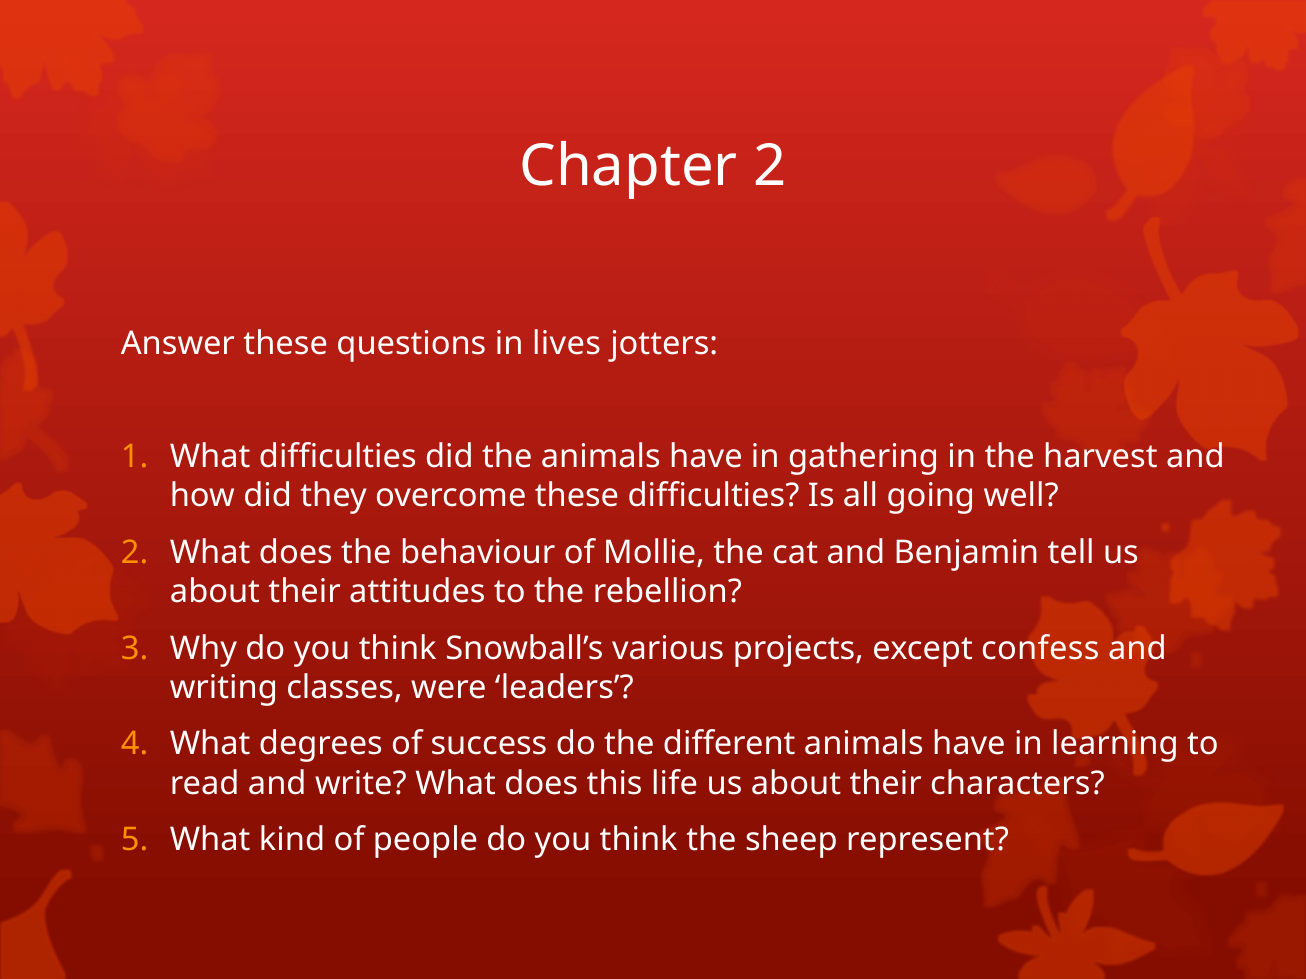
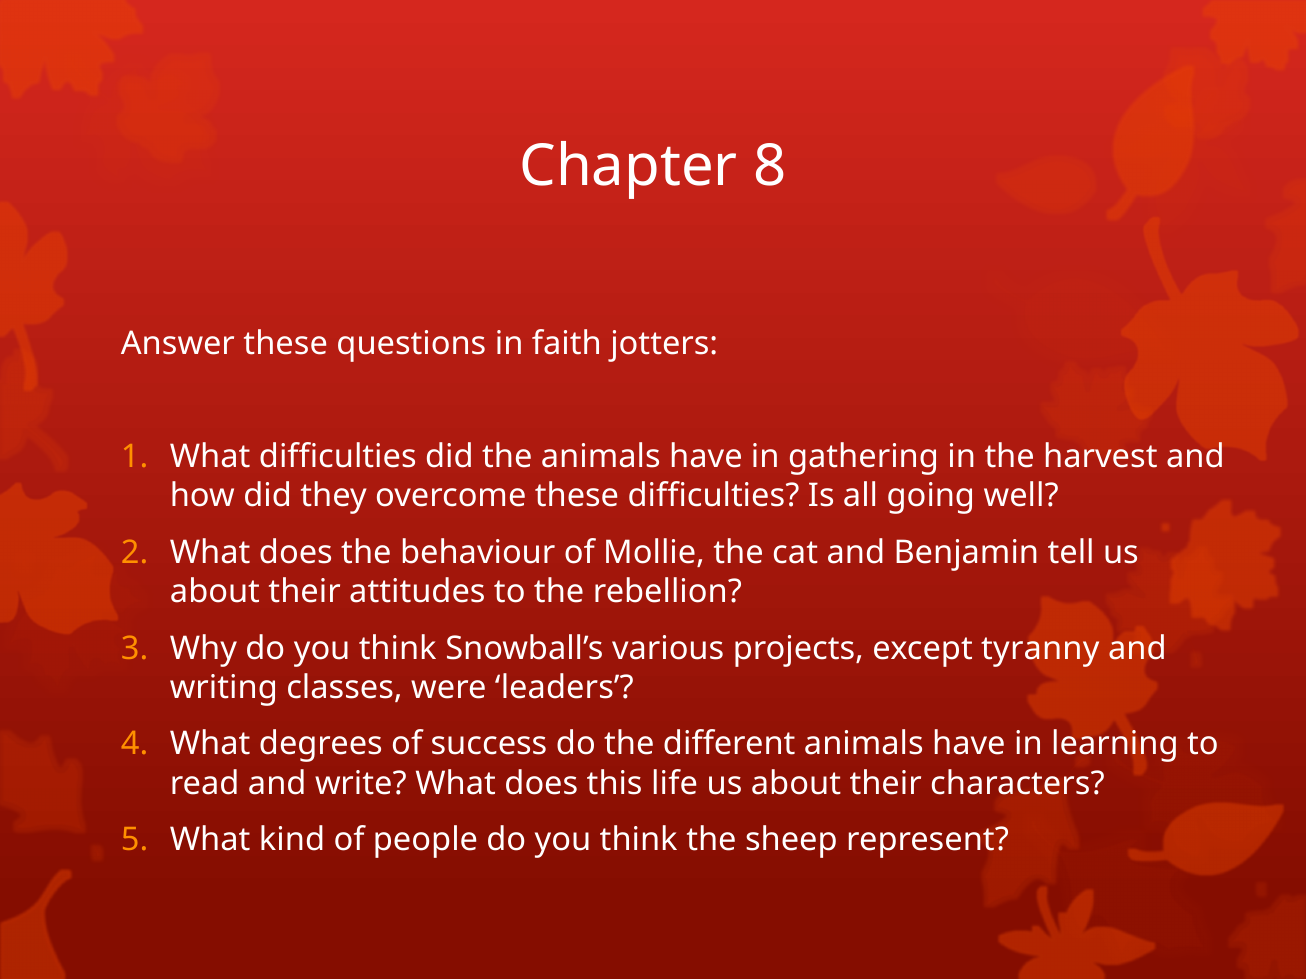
Chapter 2: 2 -> 8 (770, 167)
lives: lives -> faith (567, 344)
confess: confess -> tyranny (1040, 649)
